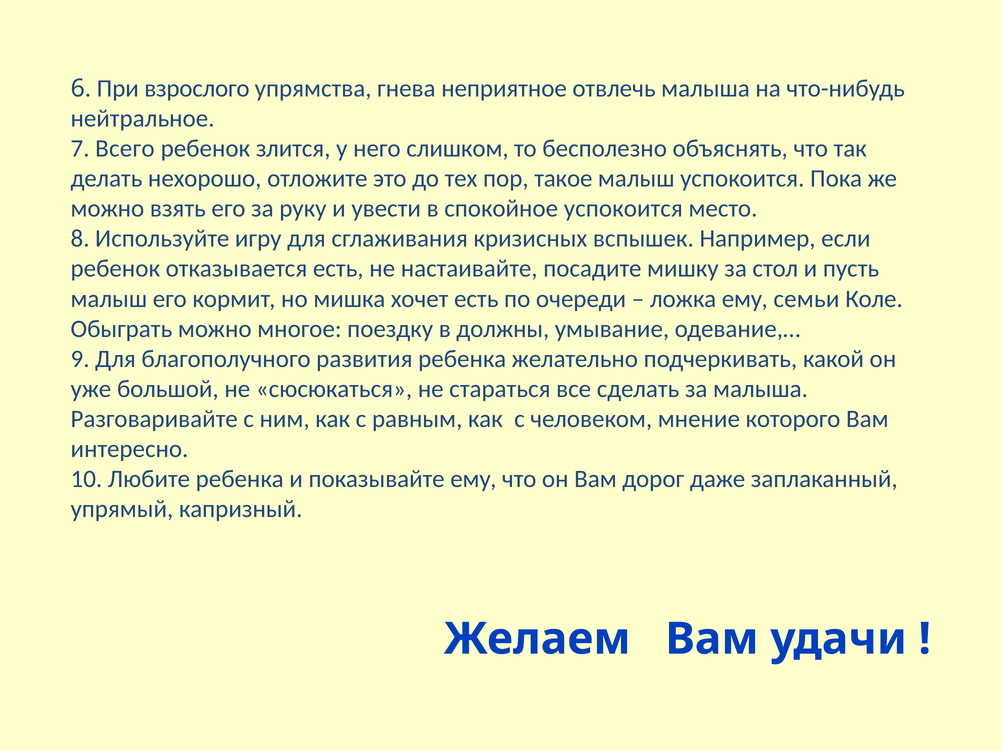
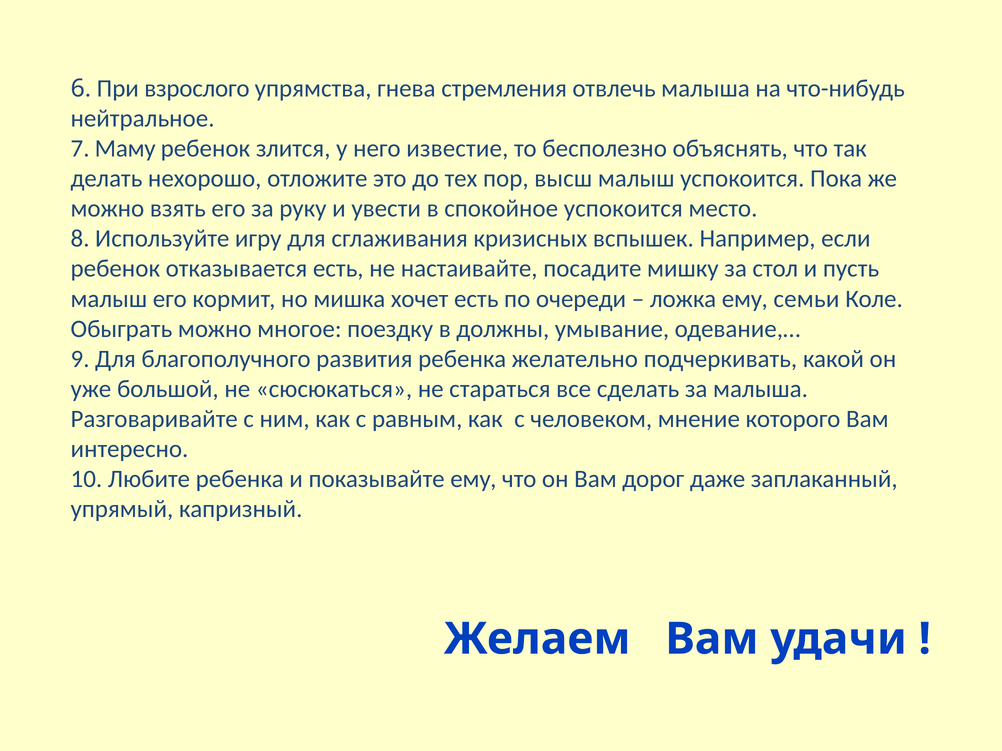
неприятное: неприятное -> стремления (504, 89)
Всего: Всего -> Маму (125, 149)
слишком: слишком -> известие (457, 149)
такое: такое -> высш (563, 179)
